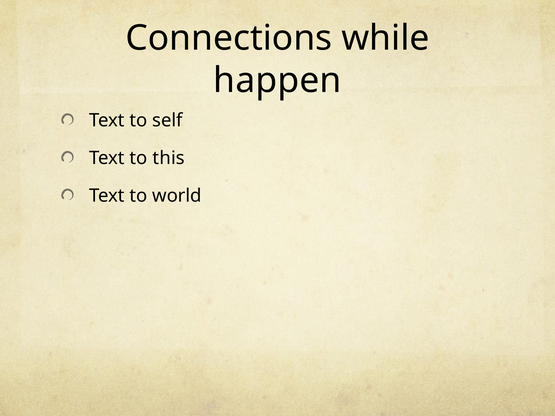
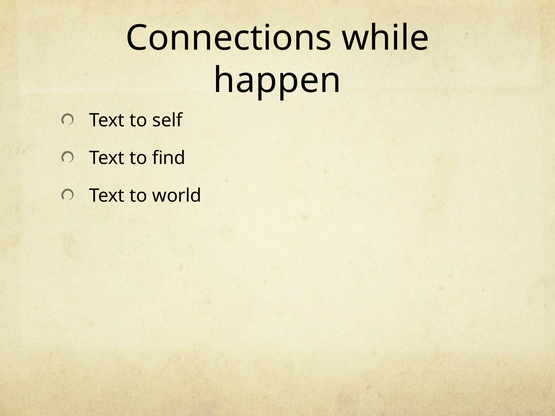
this: this -> find (169, 158)
